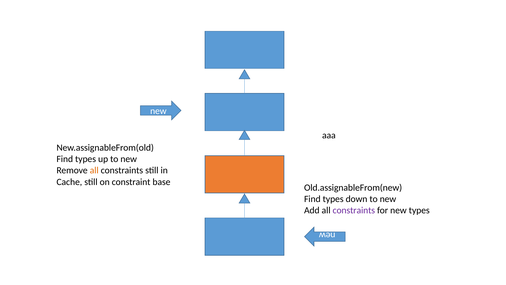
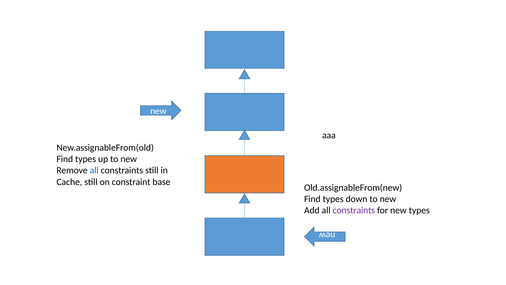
all colour: orange -> blue (94, 170)
